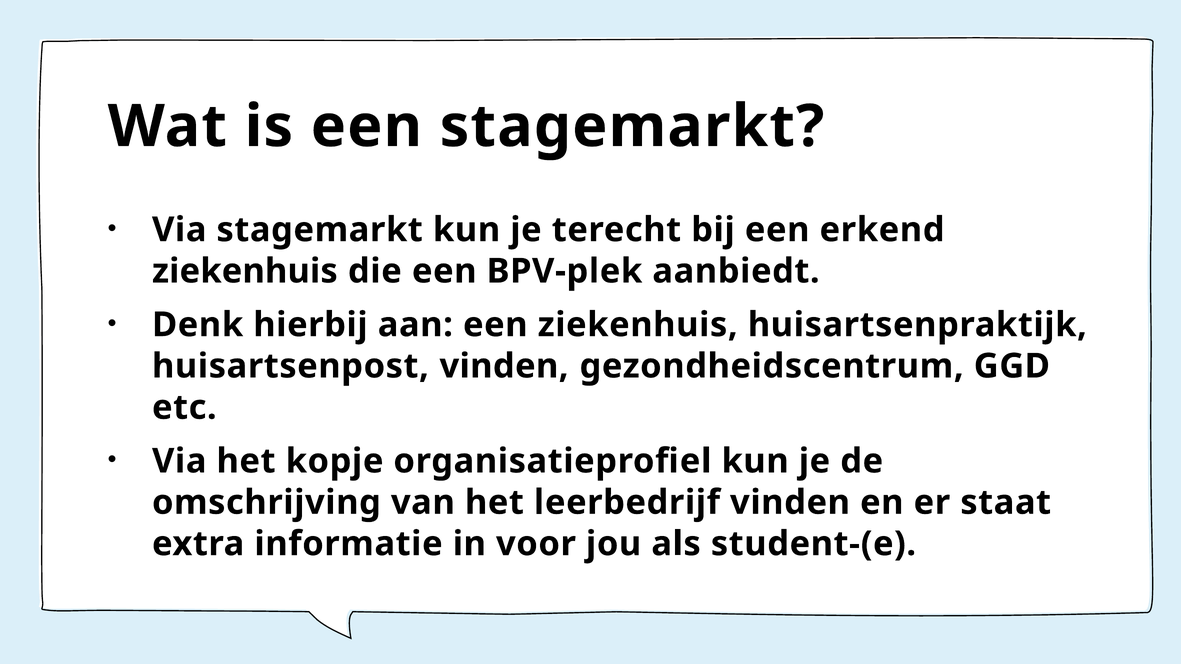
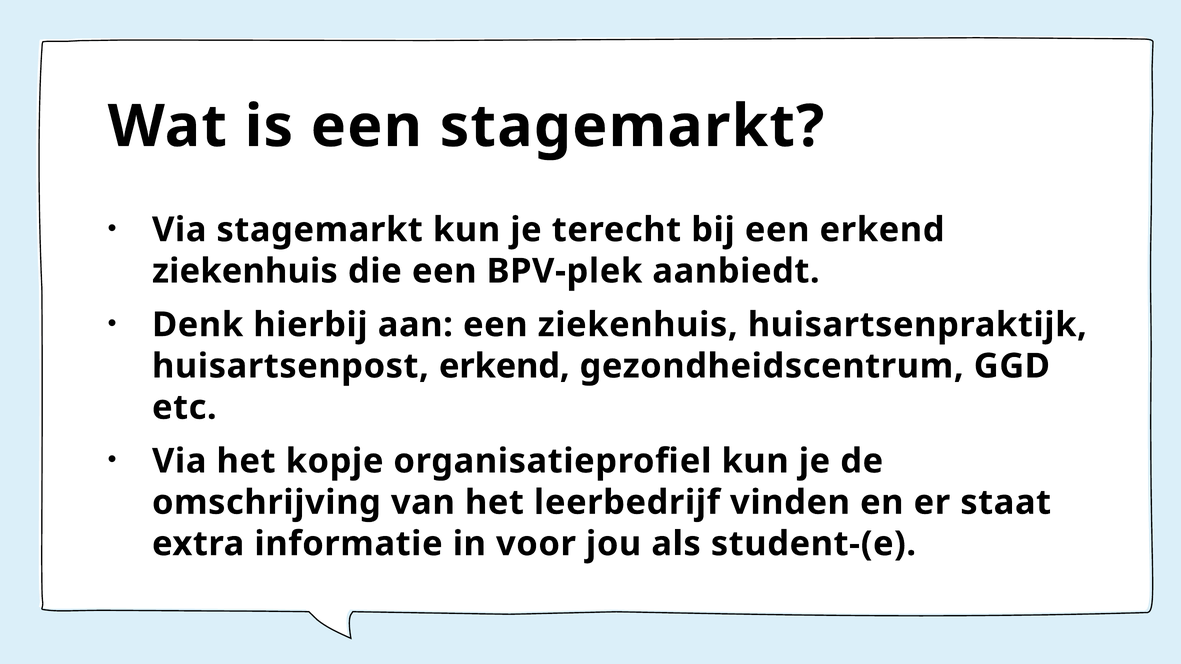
huisartsenpost vinden: vinden -> erkend (504, 366)
